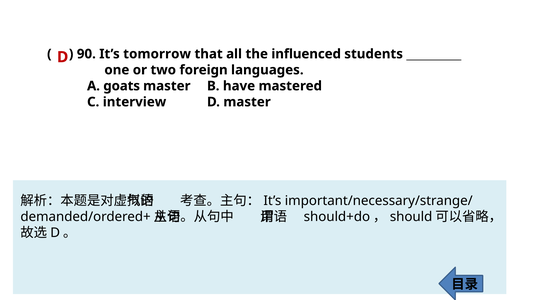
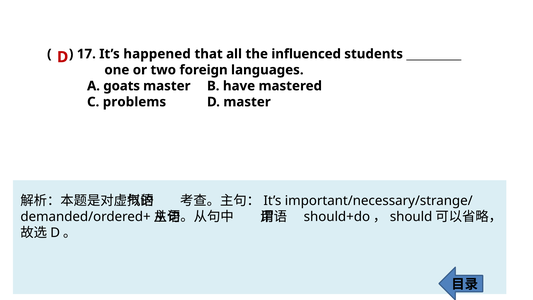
90: 90 -> 17 (86, 54)
tomorrow: tomorrow -> happened (157, 54)
interview: interview -> problems (134, 102)
